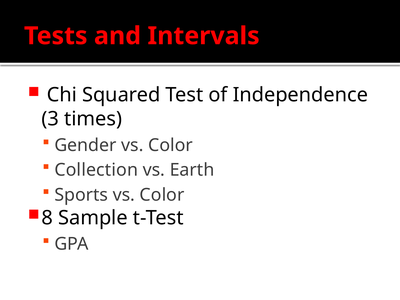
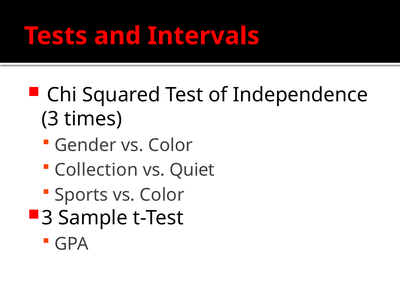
Earth: Earth -> Quiet (192, 170)
8: 8 -> 3 (47, 218)
